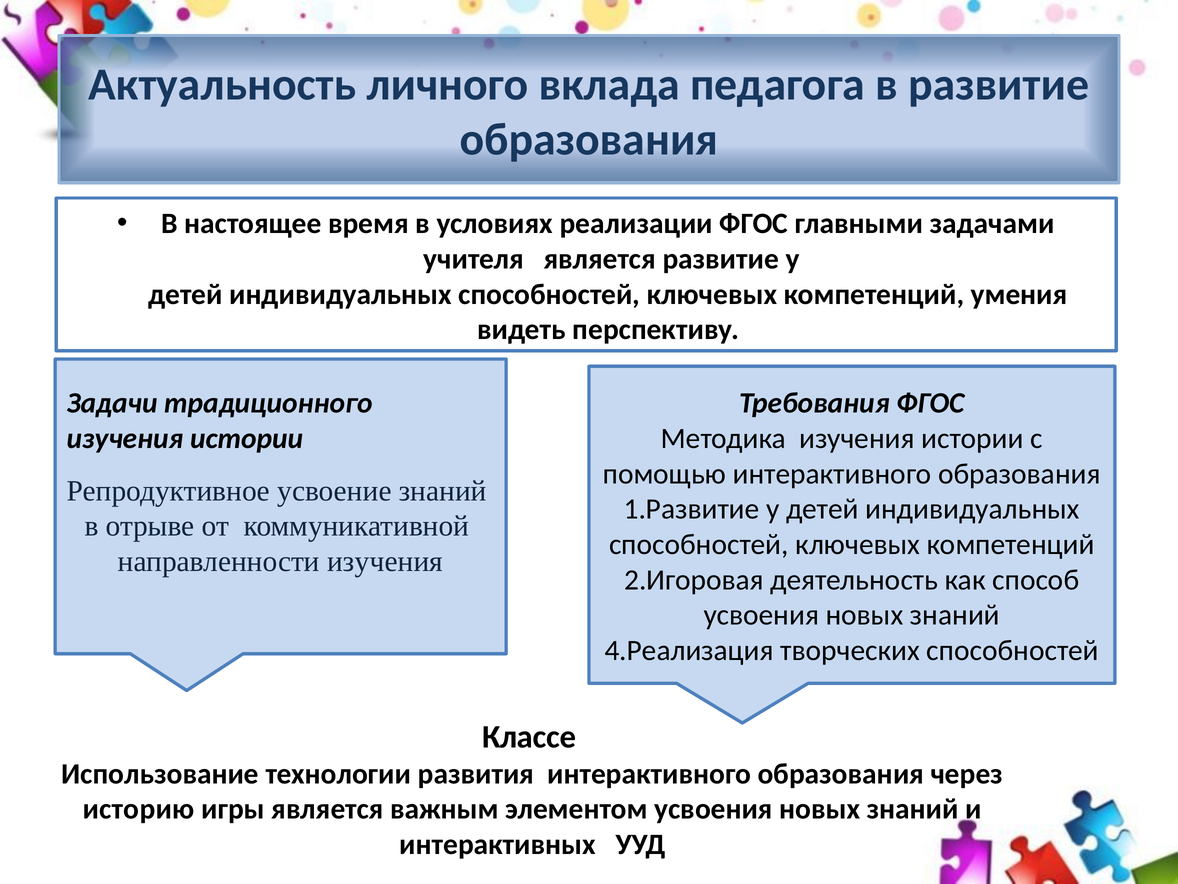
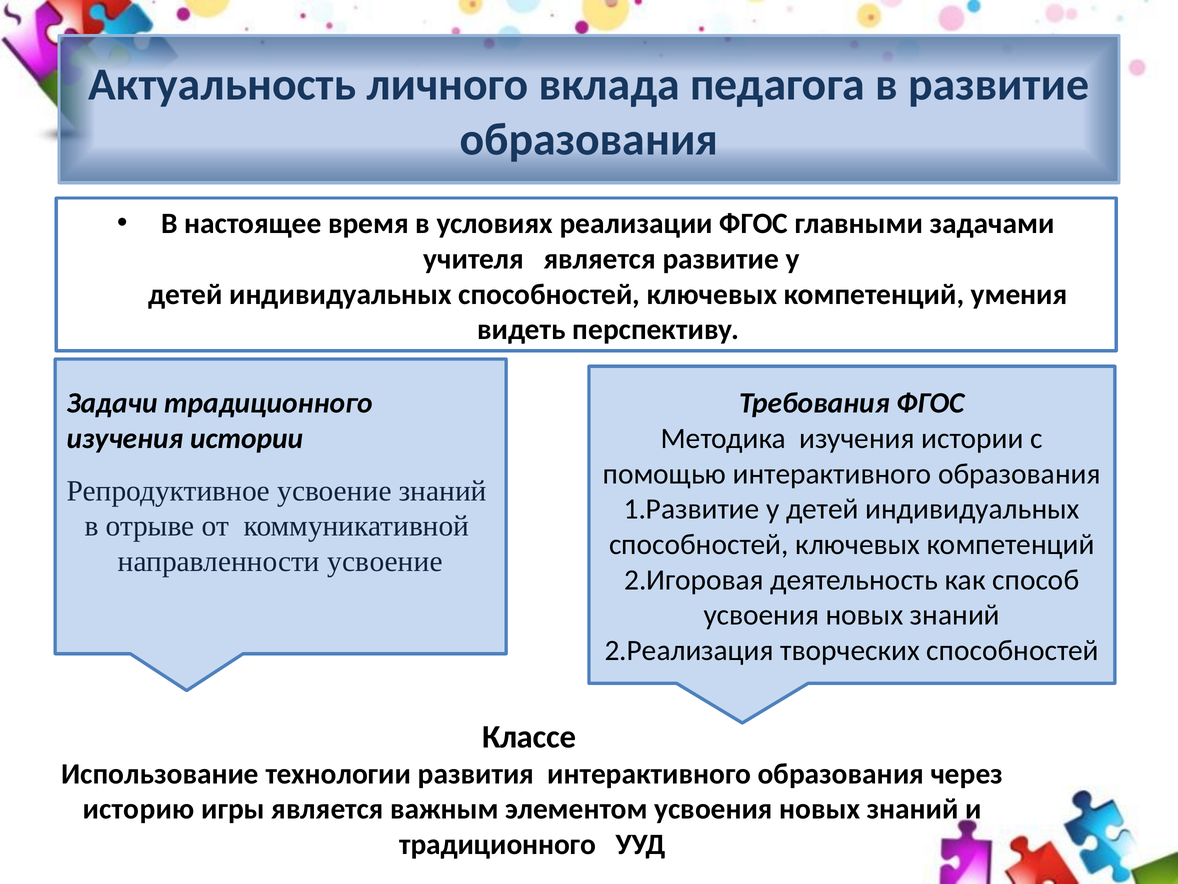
направленности изучения: изучения -> усвоение (385, 561)
4.Реализация: 4.Реализация -> 2.Реализация (689, 650)
интерактивных: интерактивных -> традиционного (498, 844)
